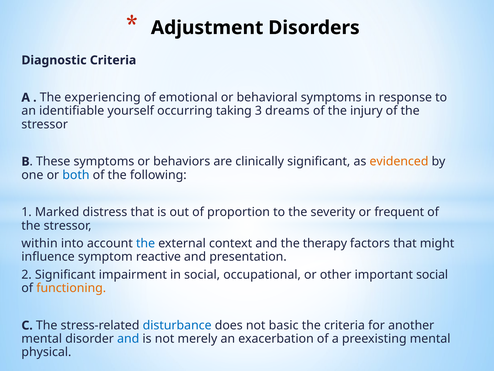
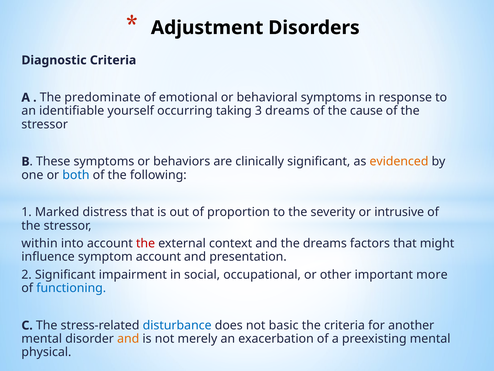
experiencing: experiencing -> predominate (103, 97)
injury: injury -> cause (366, 111)
frequent: frequent -> intrusive (399, 212)
the colour: blue -> red (146, 243)
the therapy: therapy -> dreams (325, 243)
symptom reactive: reactive -> account (158, 257)
important social: social -> more (432, 274)
functioning colour: orange -> blue (71, 288)
and colour: blue -> orange (128, 338)
